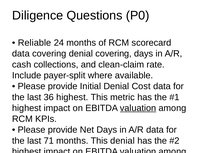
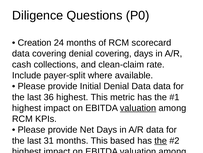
Reliable: Reliable -> Creation (35, 43)
Denial Cost: Cost -> Data (141, 86)
71: 71 -> 31 (49, 140)
This denial: denial -> based (123, 140)
the underline: none -> present (161, 140)
